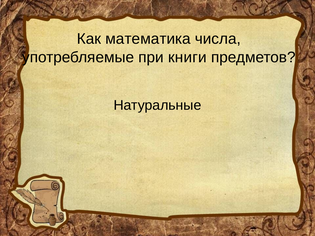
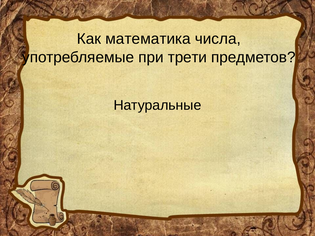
книги: книги -> трети (188, 57)
